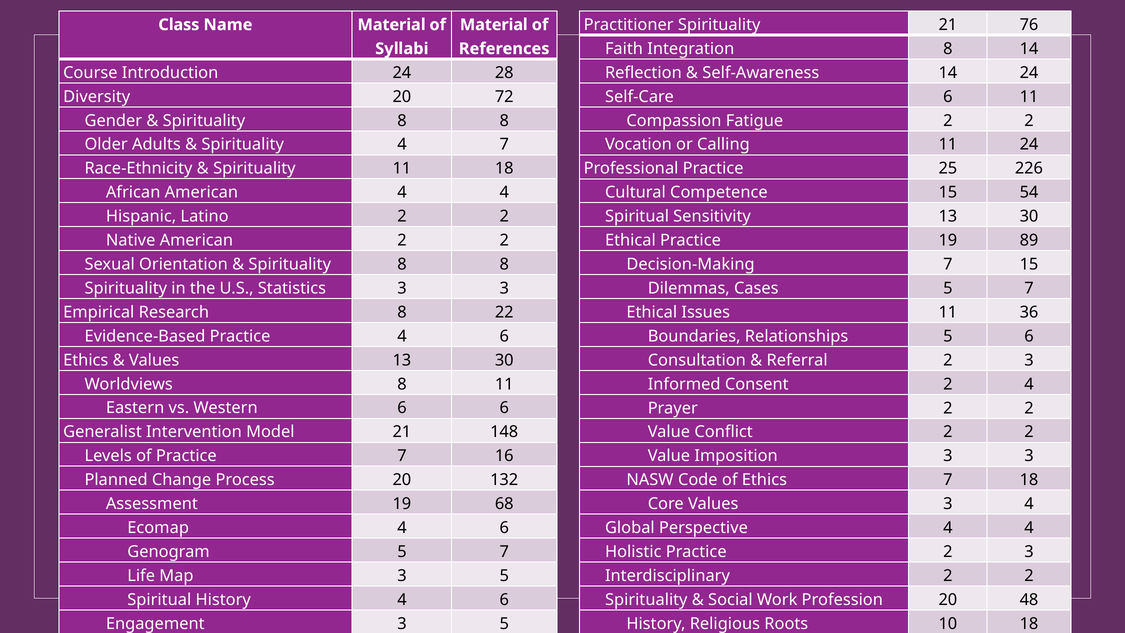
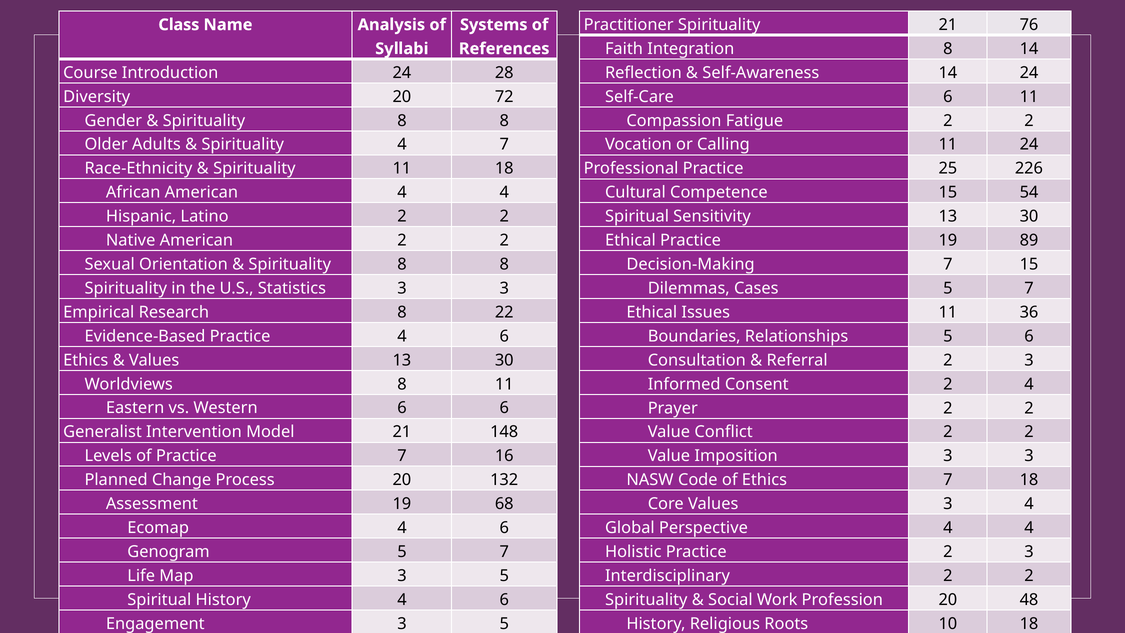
Name Material: Material -> Analysis (391, 25)
Material: Material -> Systems (494, 25)
